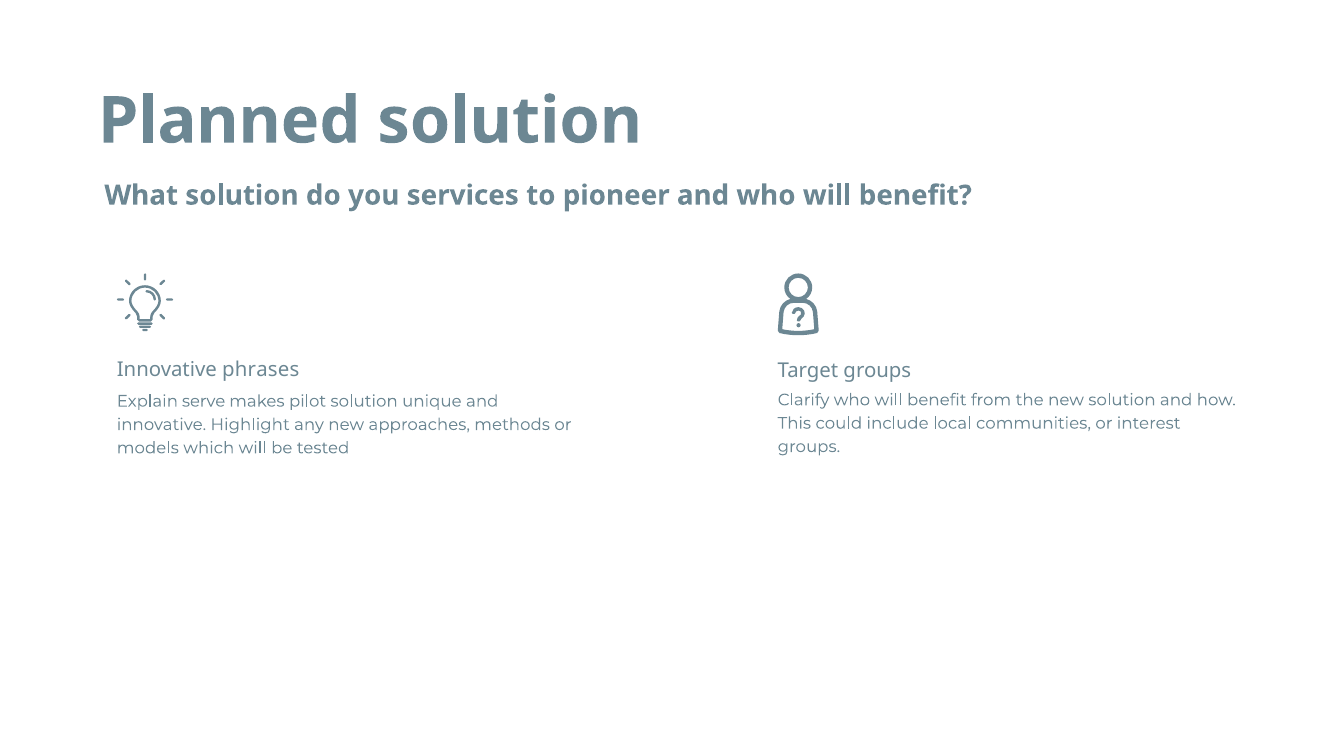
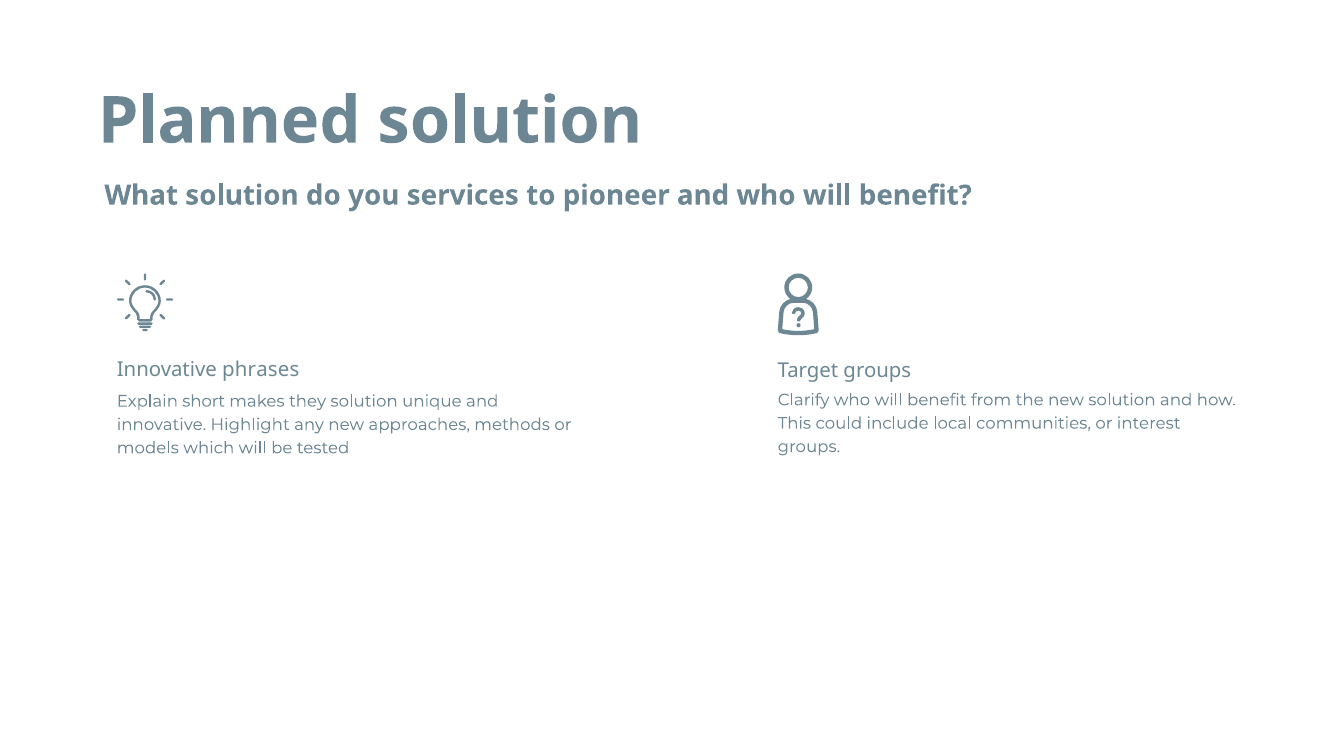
serve: serve -> short (204, 401)
pilot: pilot -> they (308, 401)
